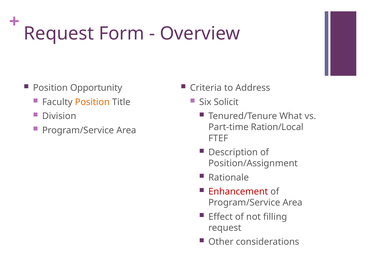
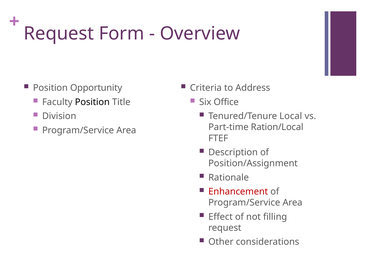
Position colour: orange -> black (92, 102)
Solicit: Solicit -> Office (226, 102)
What: What -> Local (291, 116)
